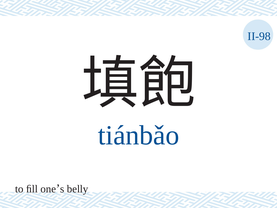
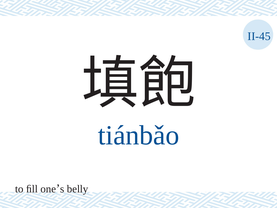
II-98: II-98 -> II-45 (259, 36)
